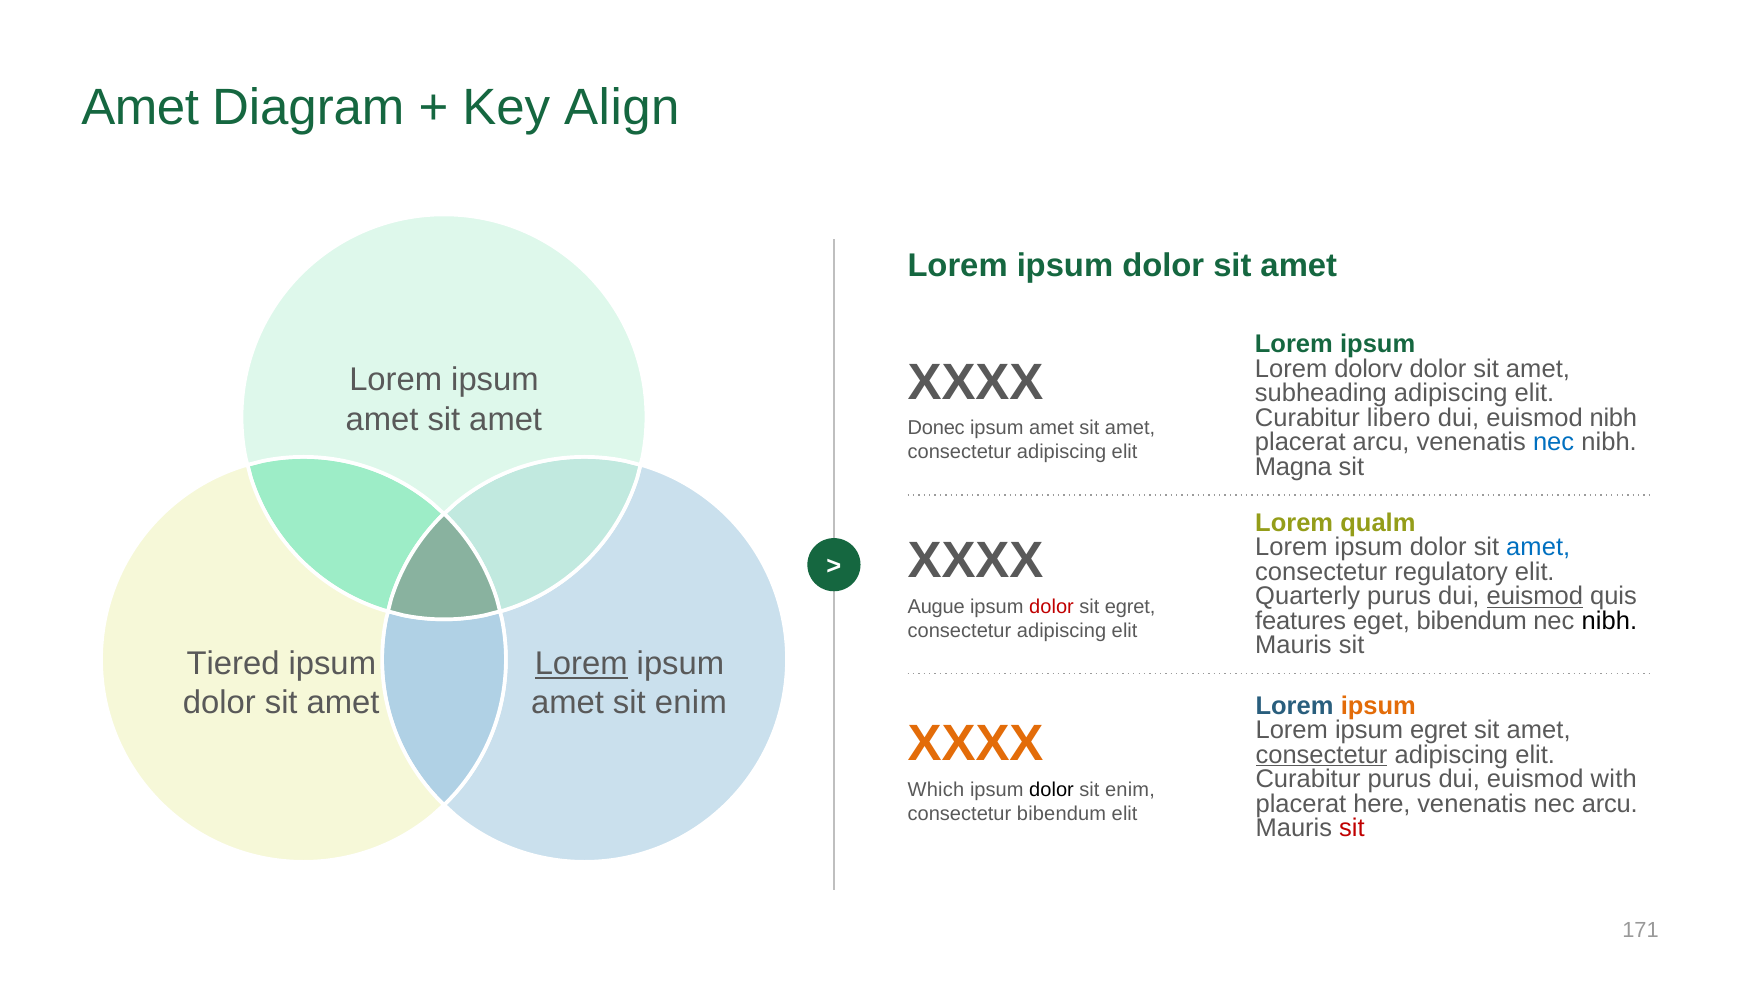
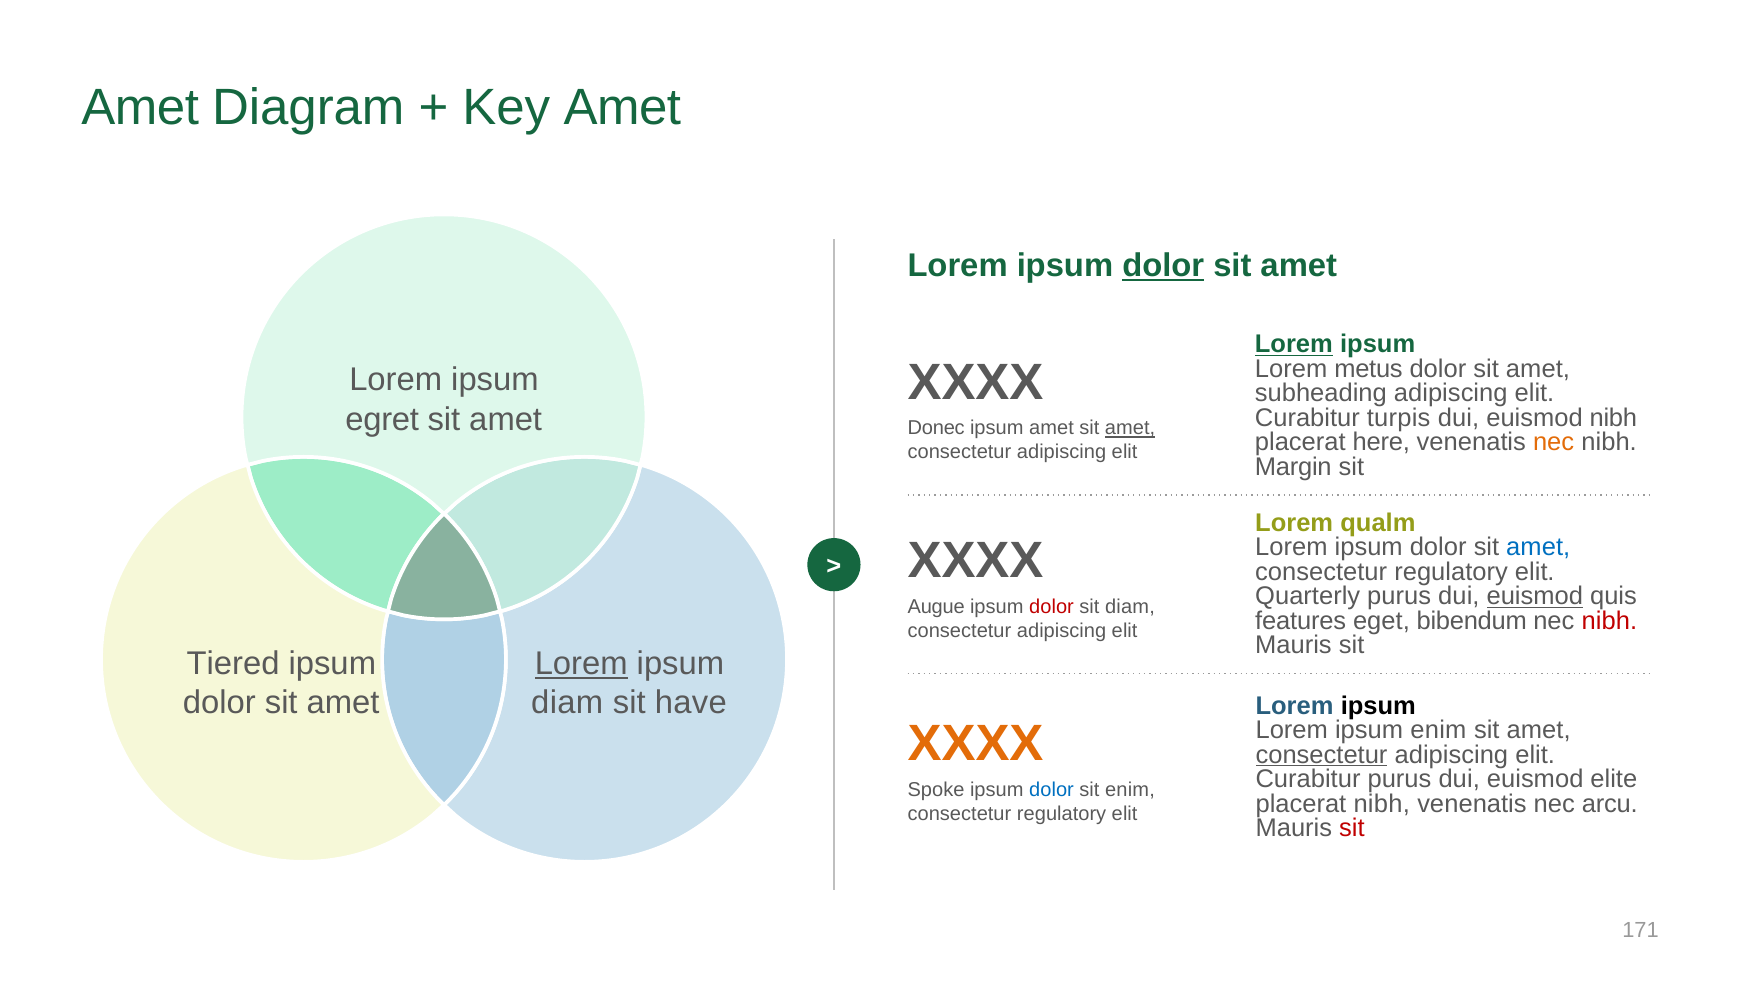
Key Align: Align -> Amet (622, 108)
dolor underline: none -> present (1163, 265)
Lorem underline: none -> present (1294, 344)
dolorv: dolorv -> metus (1369, 369)
amet: amet -> egret (382, 419)
libero: libero -> turpis (1399, 418)
amet underline: none -> present (1130, 428)
placerat arcu: arcu -> here (1381, 442)
nec colour: blue -> orange (1554, 442)
Magna: Magna -> Margin (1293, 467)
sit egret: egret -> diam (1130, 607)
nibh colour: black -> red (1609, 621)
amet: amet -> diam (567, 703)
enim: enim -> have (691, 703)
ipsum colour: orange -> black (1378, 706)
ipsum egret: egret -> enim (1438, 730)
with: with -> elite (1614, 779)
Which: Which -> Spoke (936, 789)
dolor colour: black -> blue (1052, 789)
placerat here: here -> nibh (1382, 804)
bibendum: bibendum -> regulatory (1062, 813)
